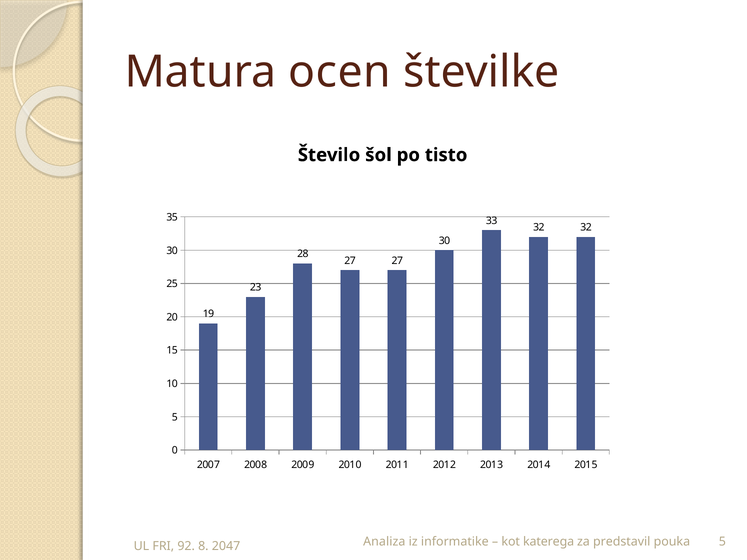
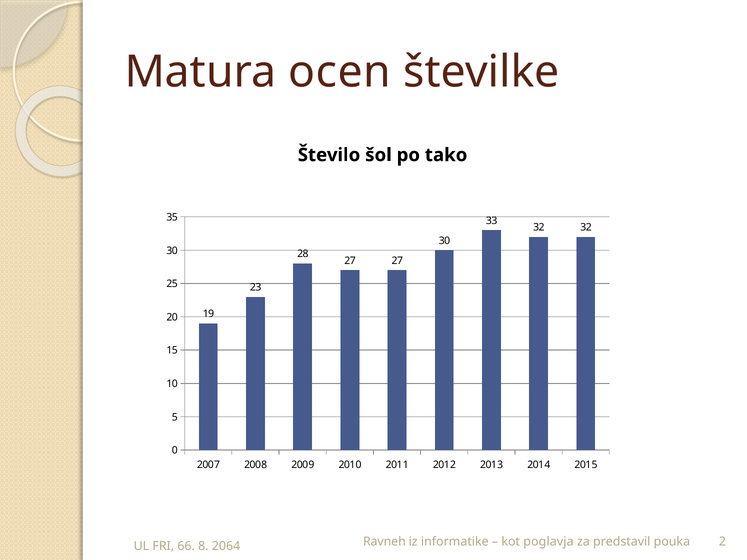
tisto: tisto -> tako (446, 155)
Analiza: Analiza -> Ravneh (384, 542)
katerega: katerega -> poglavja (549, 542)
pouka 5: 5 -> 2 (722, 542)
92: 92 -> 66 (186, 546)
2047: 2047 -> 2064 (226, 546)
